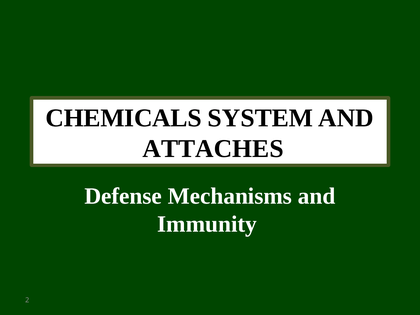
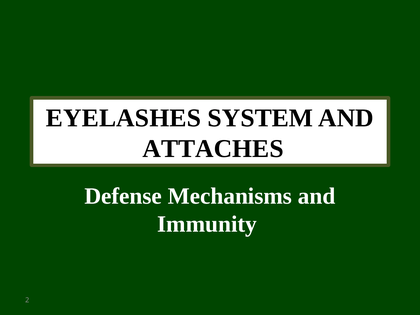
CHEMICALS: CHEMICALS -> EYELASHES (123, 118)
